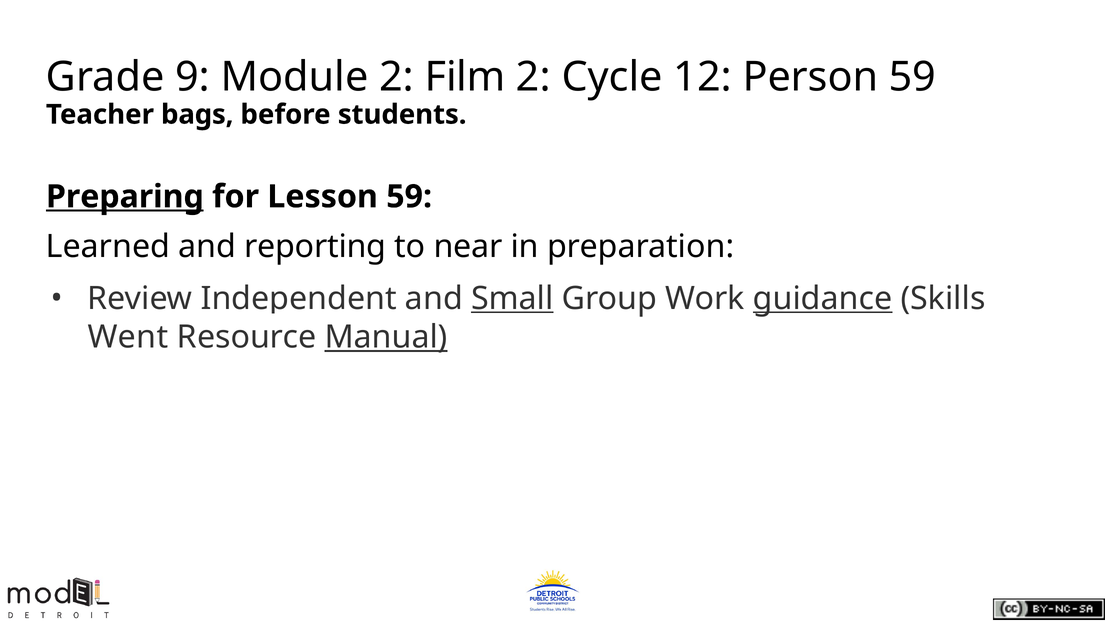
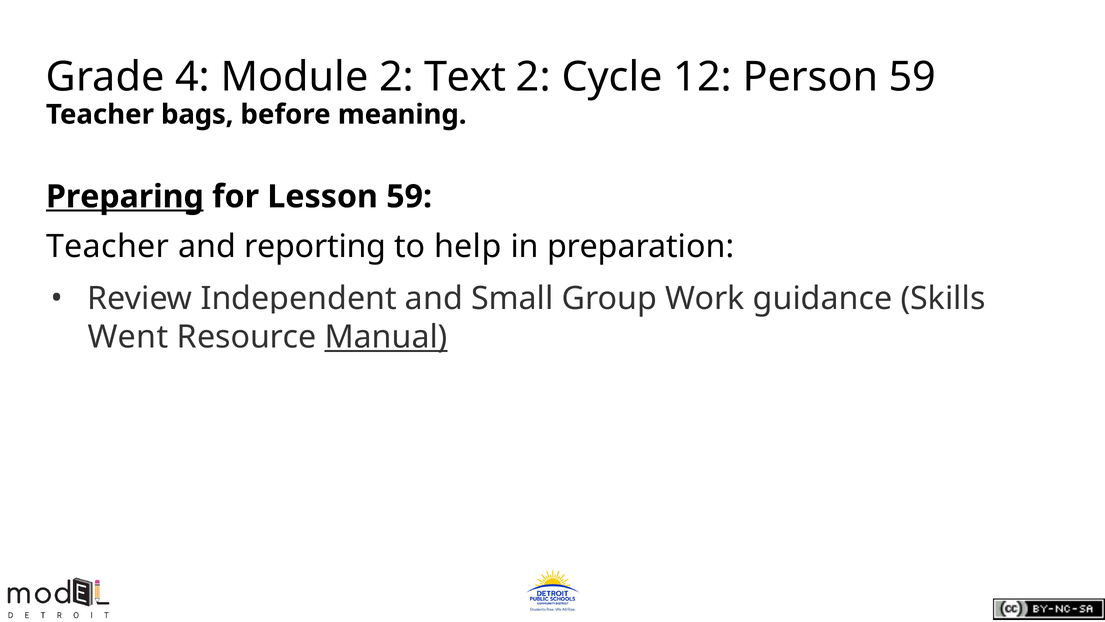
9: 9 -> 4 (193, 77)
Film: Film -> Text (465, 77)
students: students -> meaning (402, 114)
Learned: Learned -> Teacher (108, 246)
near: near -> help (468, 246)
Small underline: present -> none (512, 298)
guidance underline: present -> none (823, 298)
